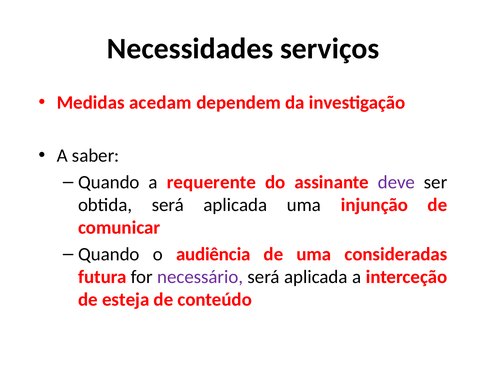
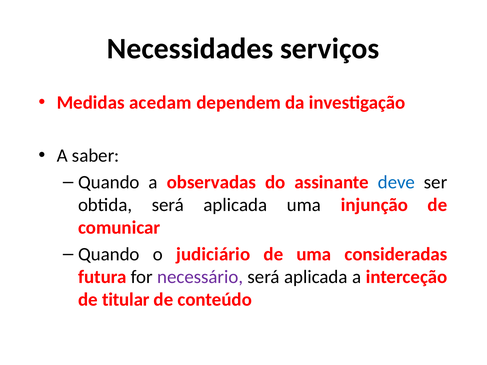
requerente: requerente -> observadas (211, 182)
deve colour: purple -> blue (396, 182)
audiência: audiência -> judiciário (213, 254)
esteja: esteja -> titular (126, 300)
